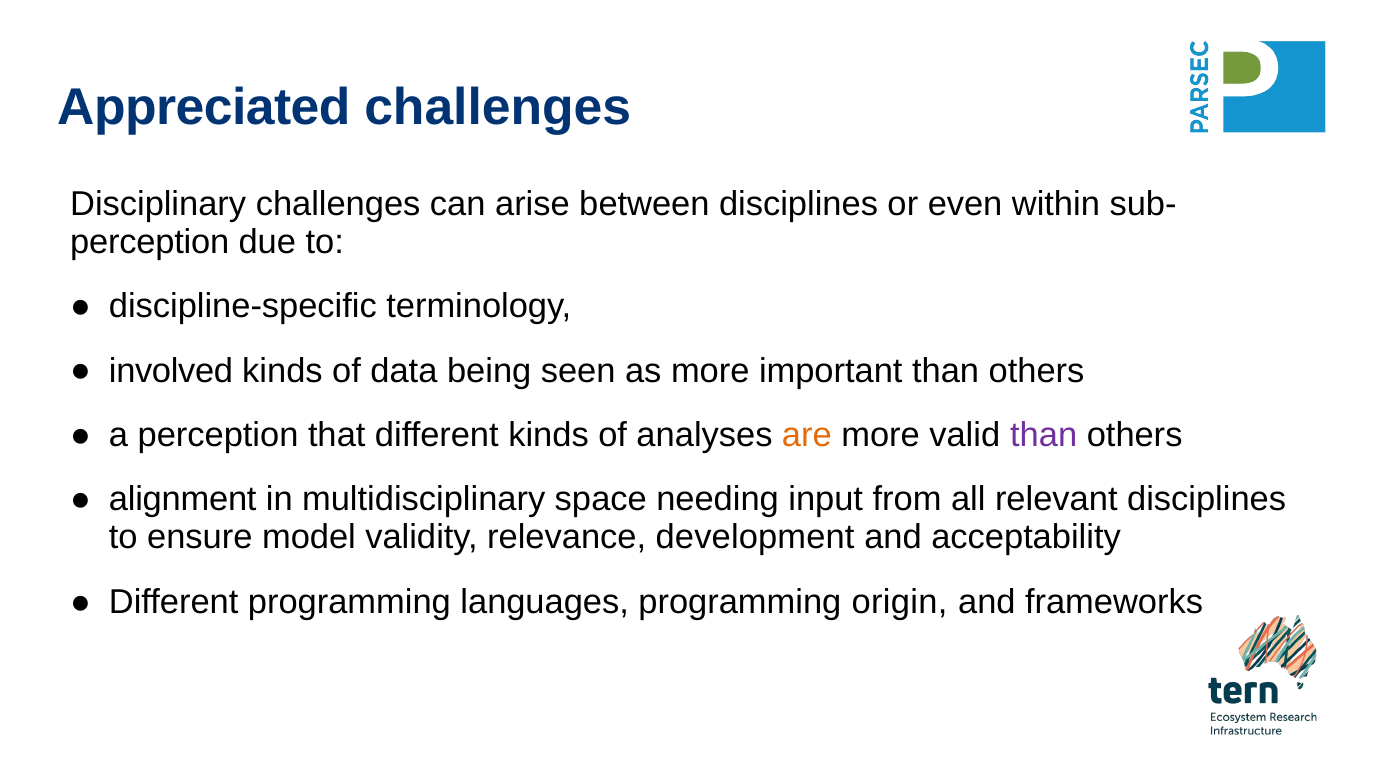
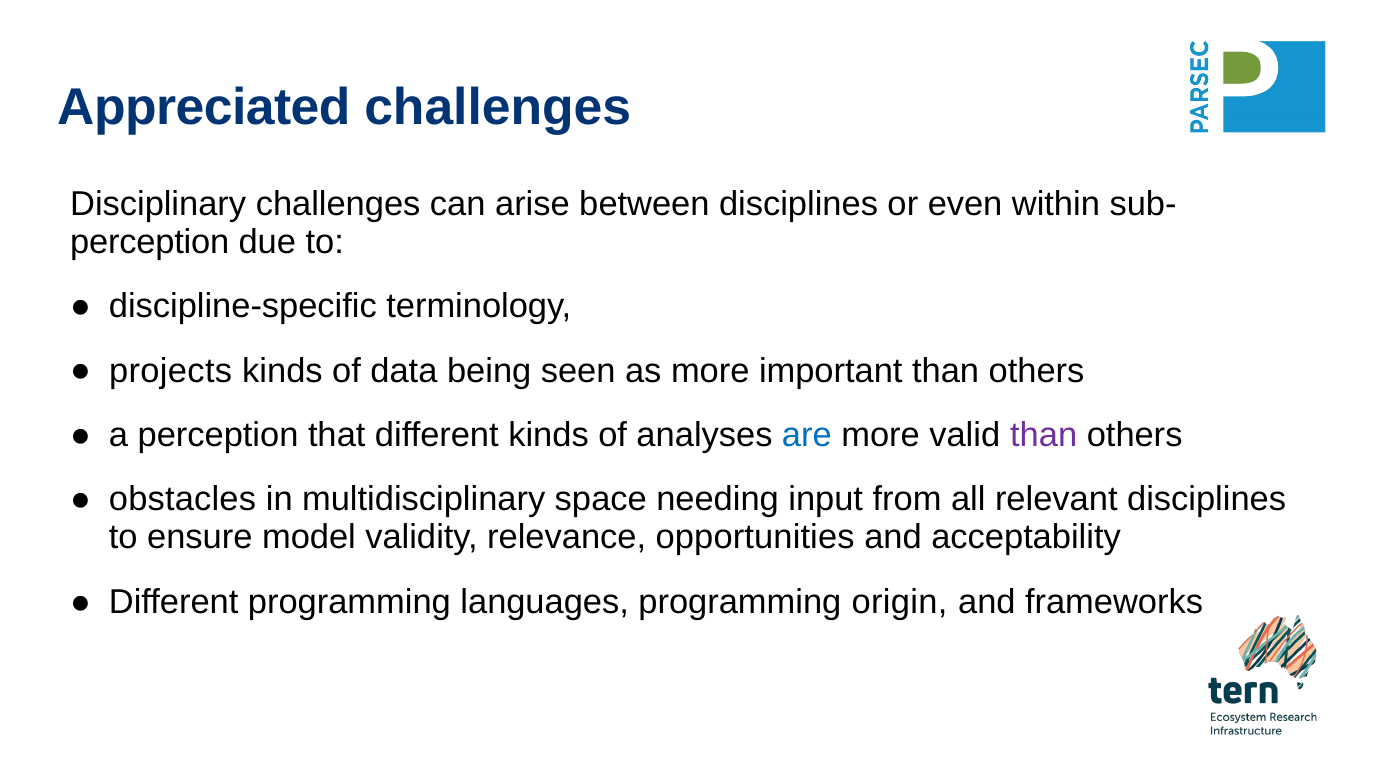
involved: involved -> projects (171, 371)
are colour: orange -> blue (807, 435)
alignment: alignment -> obstacles (183, 499)
development: development -> opportunities (755, 538)
